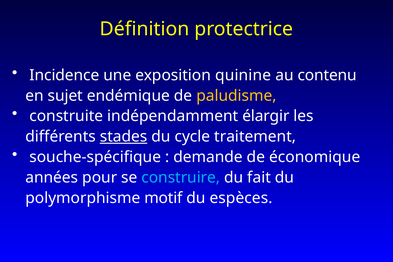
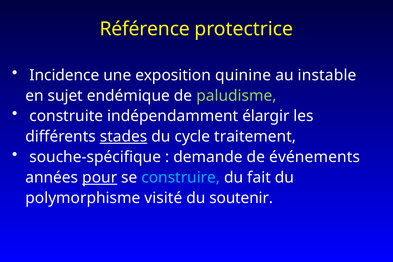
Définition: Définition -> Référence (145, 29)
contenu: contenu -> instable (327, 75)
paludisme colour: yellow -> light green (236, 96)
économique: économique -> événements (315, 157)
pour underline: none -> present (100, 178)
motif: motif -> visité (163, 198)
espèces: espèces -> soutenir (241, 198)
